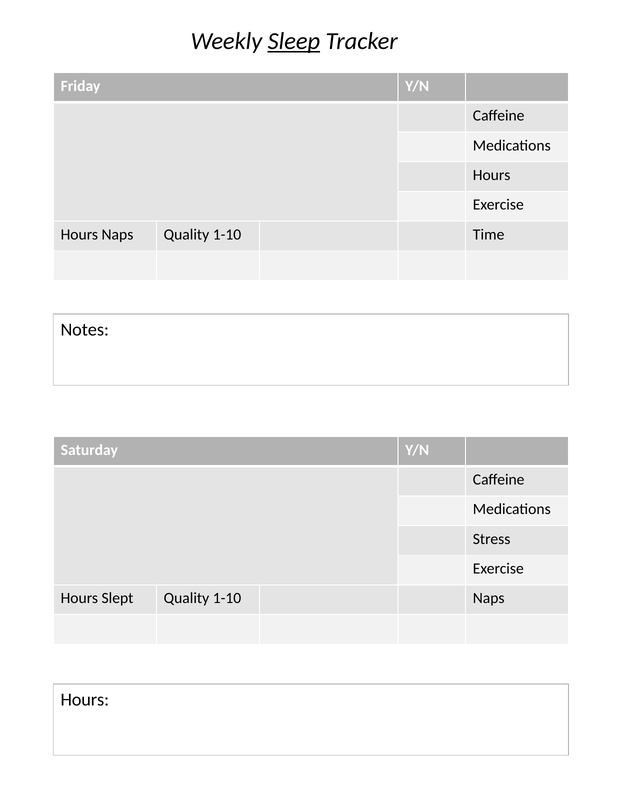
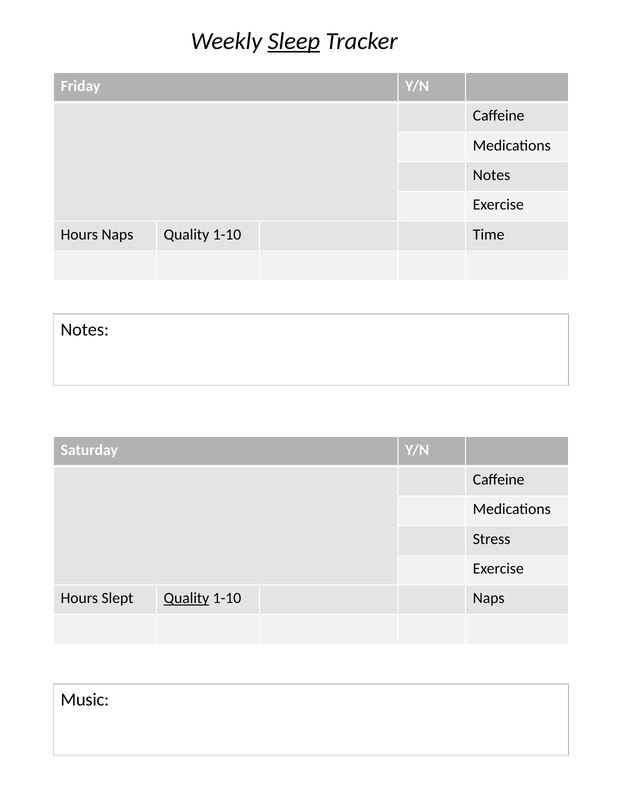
Hours: Hours -> Notes (492, 175)
Quality underline: none -> present (186, 598)
Hours: Hours -> Music (85, 700)
